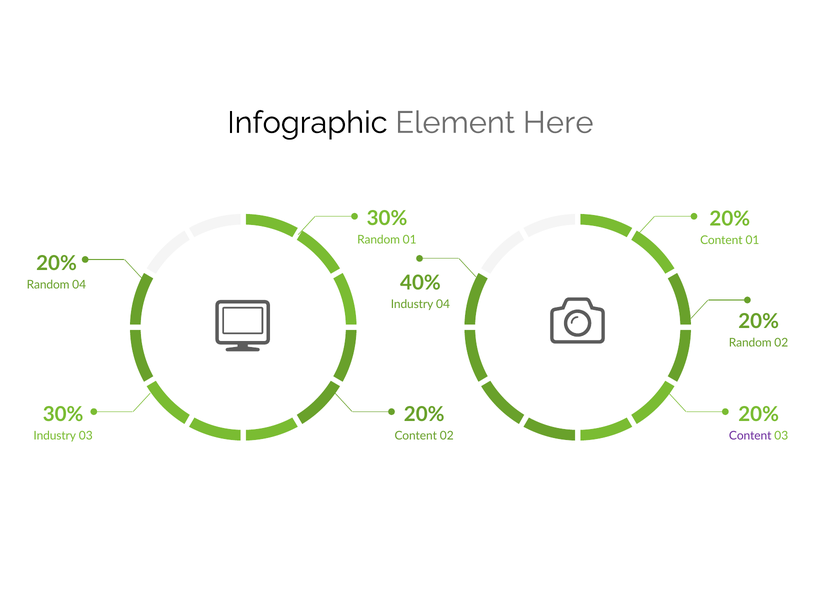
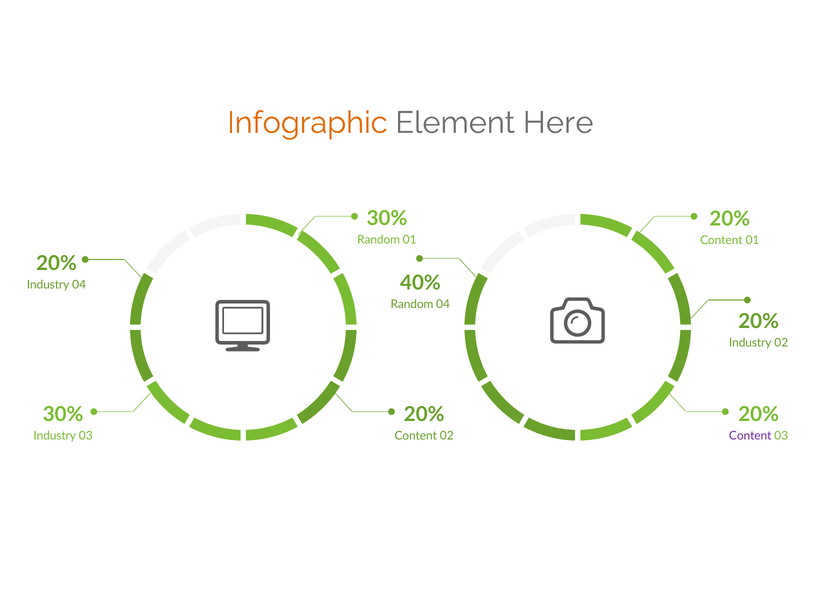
Infographic colour: black -> orange (307, 123)
Random: Random -> Industry (48, 285)
Industry: Industry -> Random (412, 304)
Random: Random -> Industry (750, 343)
